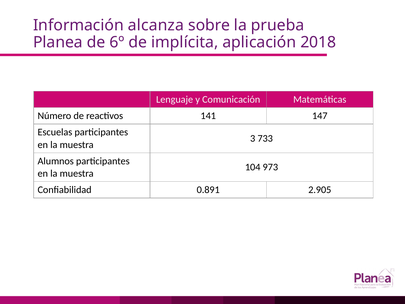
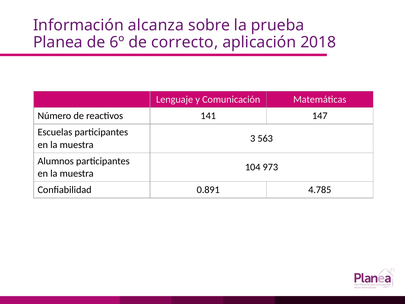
implícita: implícita -> correcto (185, 42)
733: 733 -> 563 (265, 138)
2.905: 2.905 -> 4.785 (320, 190)
